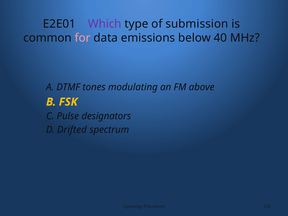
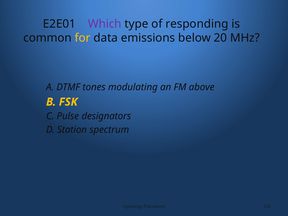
submission: submission -> responding (197, 24)
for colour: pink -> yellow (83, 38)
40: 40 -> 20 (220, 38)
Drifted: Drifted -> Station (72, 130)
